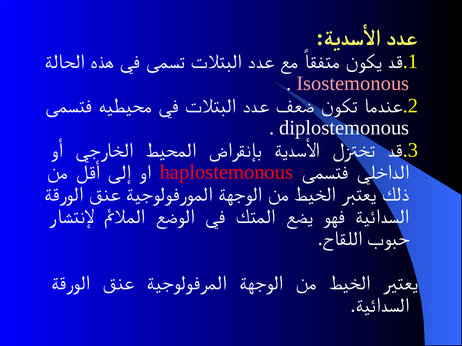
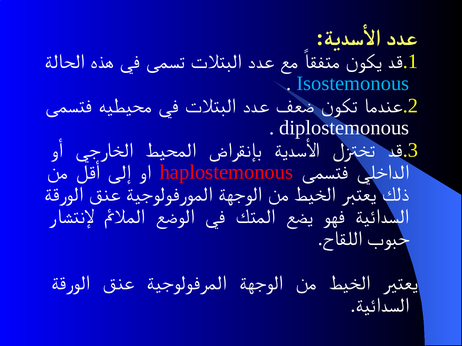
Isostemonous colour: pink -> light blue (353, 84)
